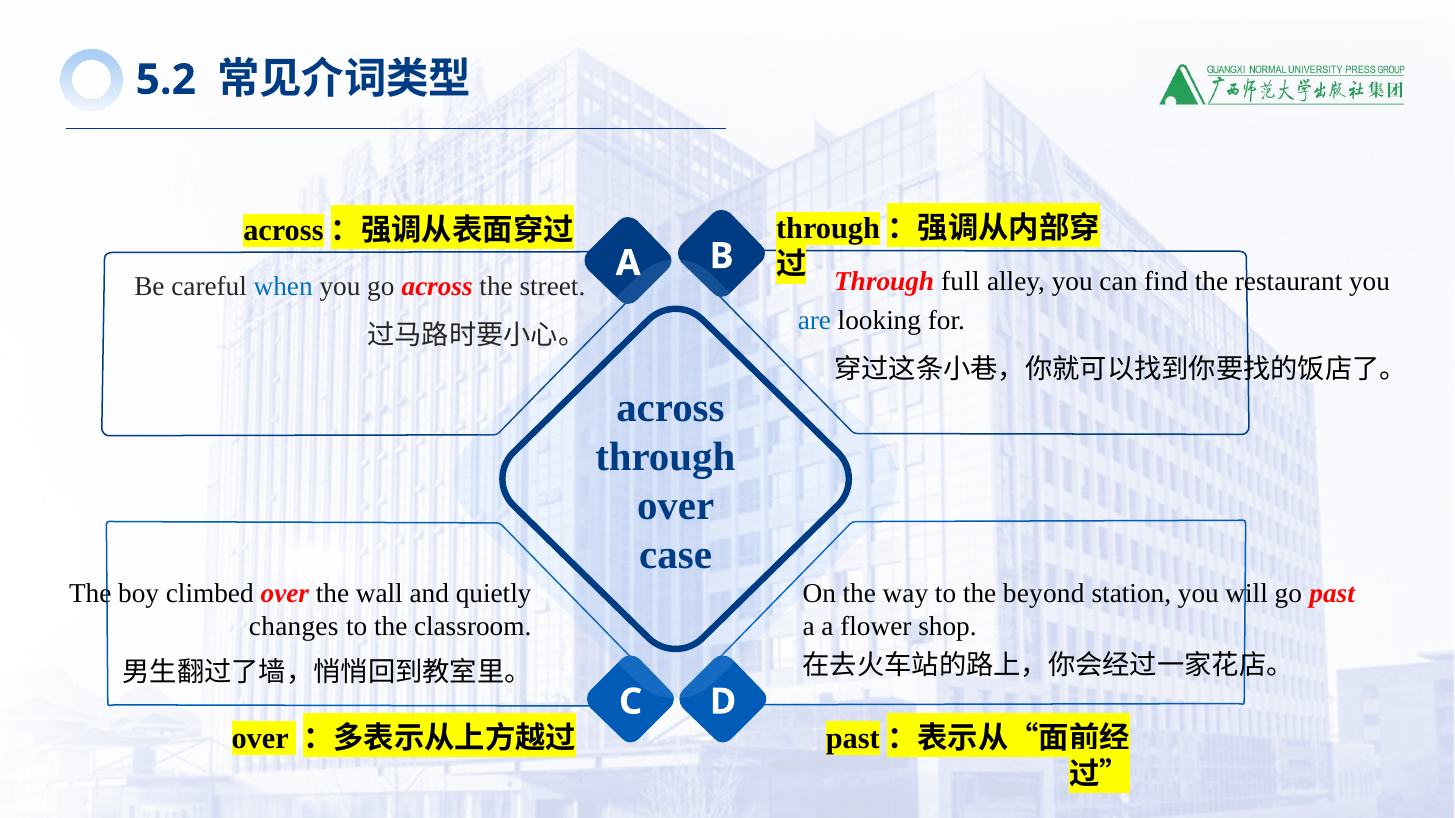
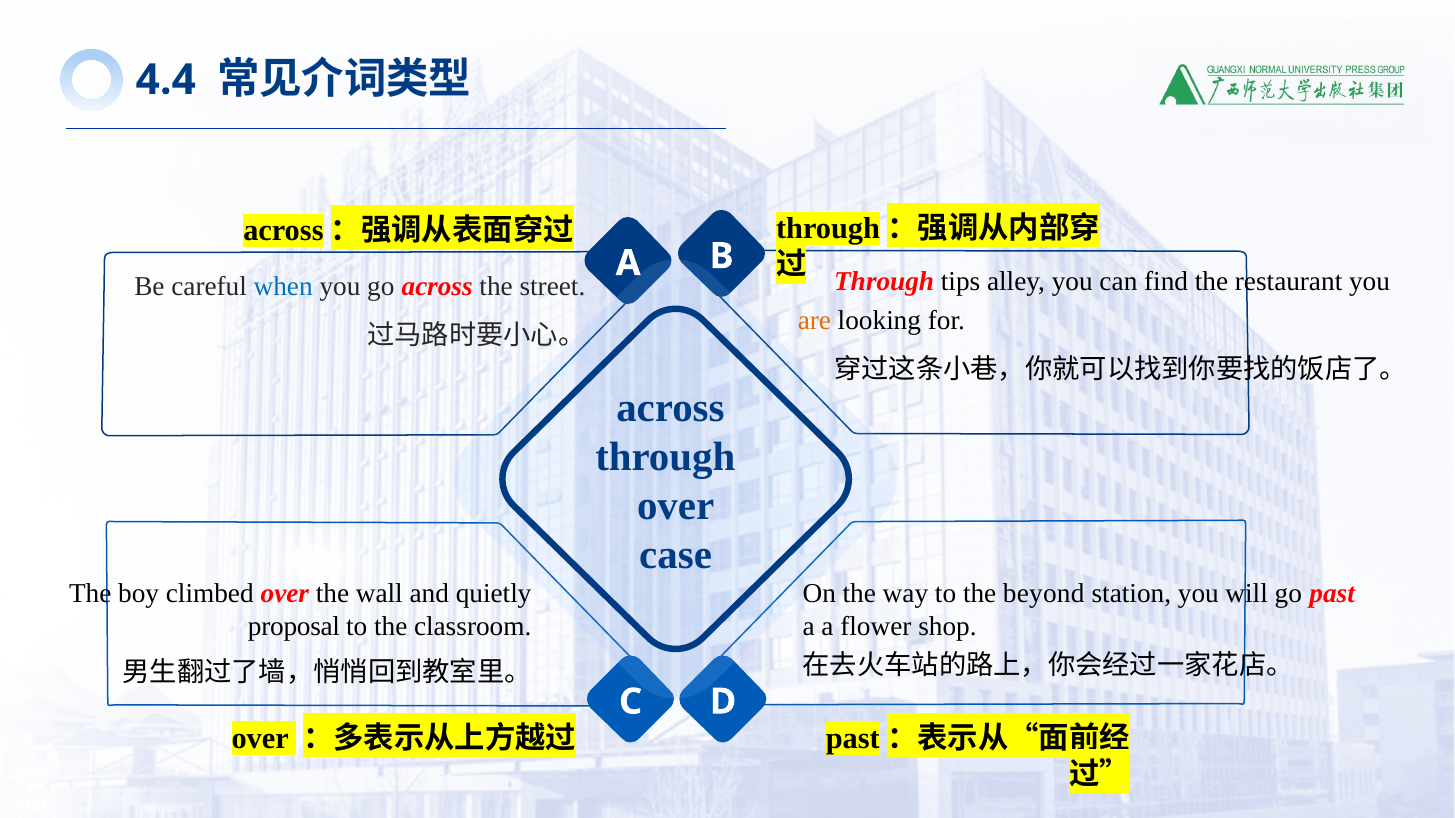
5.2: 5.2 -> 4.4 (166, 80)
full: full -> tips (961, 282)
are colour: blue -> orange (814, 321)
changes: changes -> proposal (294, 627)
